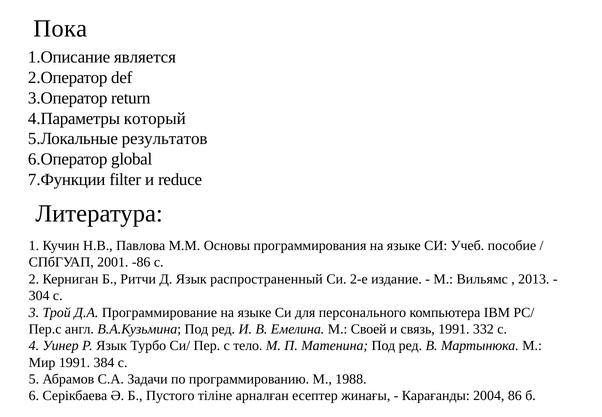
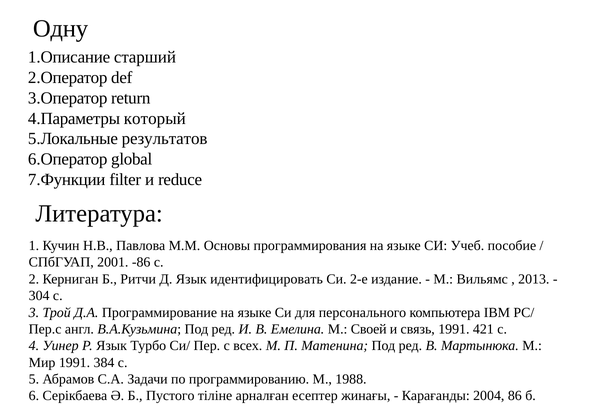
Пока: Пока -> Одну (61, 29)
является: является -> старший (145, 57)
распространенный: распространенный -> идентифицировать (267, 279)
332: 332 -> 421 (483, 329)
тело: тело -> всех (248, 346)
